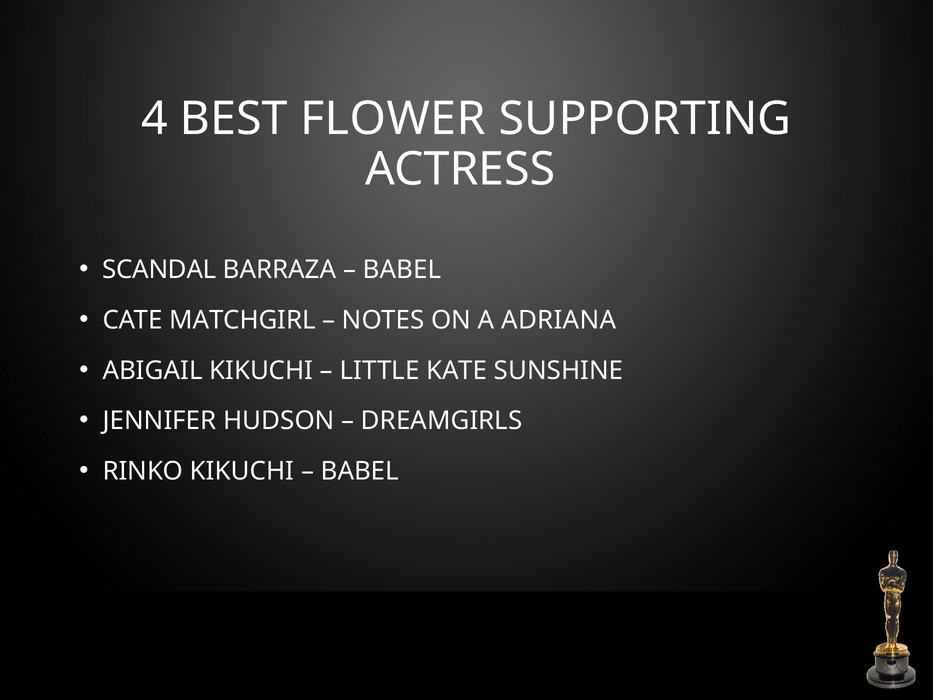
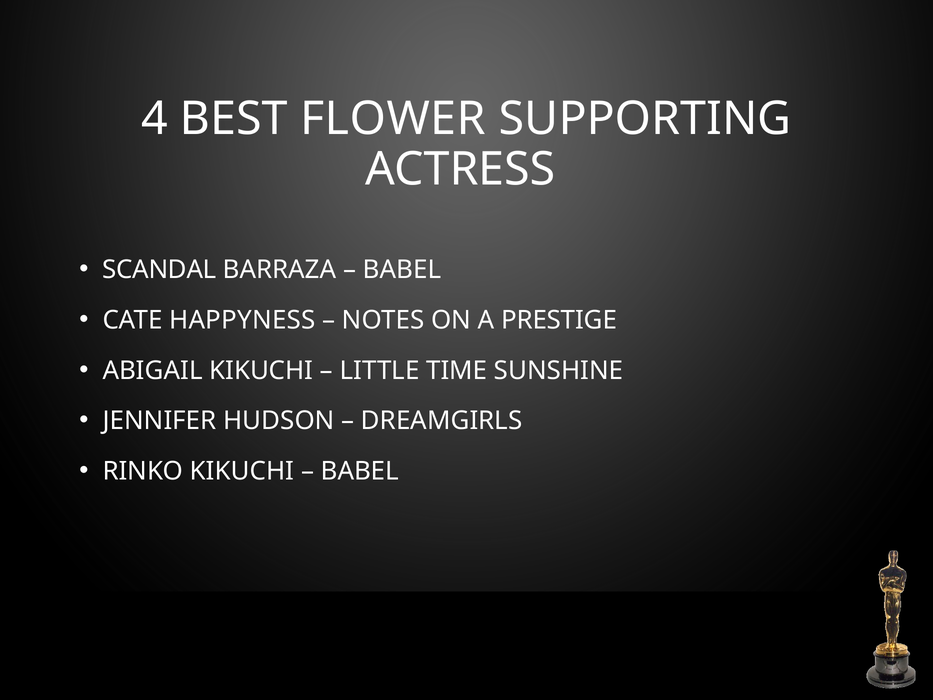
MATCHGIRL: MATCHGIRL -> HAPPYNESS (242, 320)
ADRIANA: ADRIANA -> PRESTIGE (559, 320)
KATE: KATE -> TIME (457, 370)
